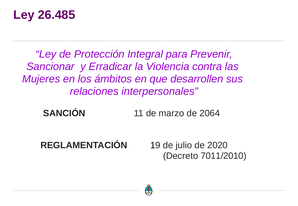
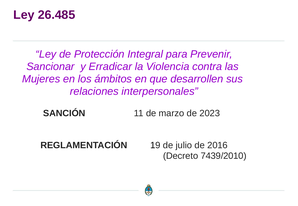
2064: 2064 -> 2023 (210, 114)
2020: 2020 -> 2016 (218, 145)
7011/2010: 7011/2010 -> 7439/2010 (224, 156)
